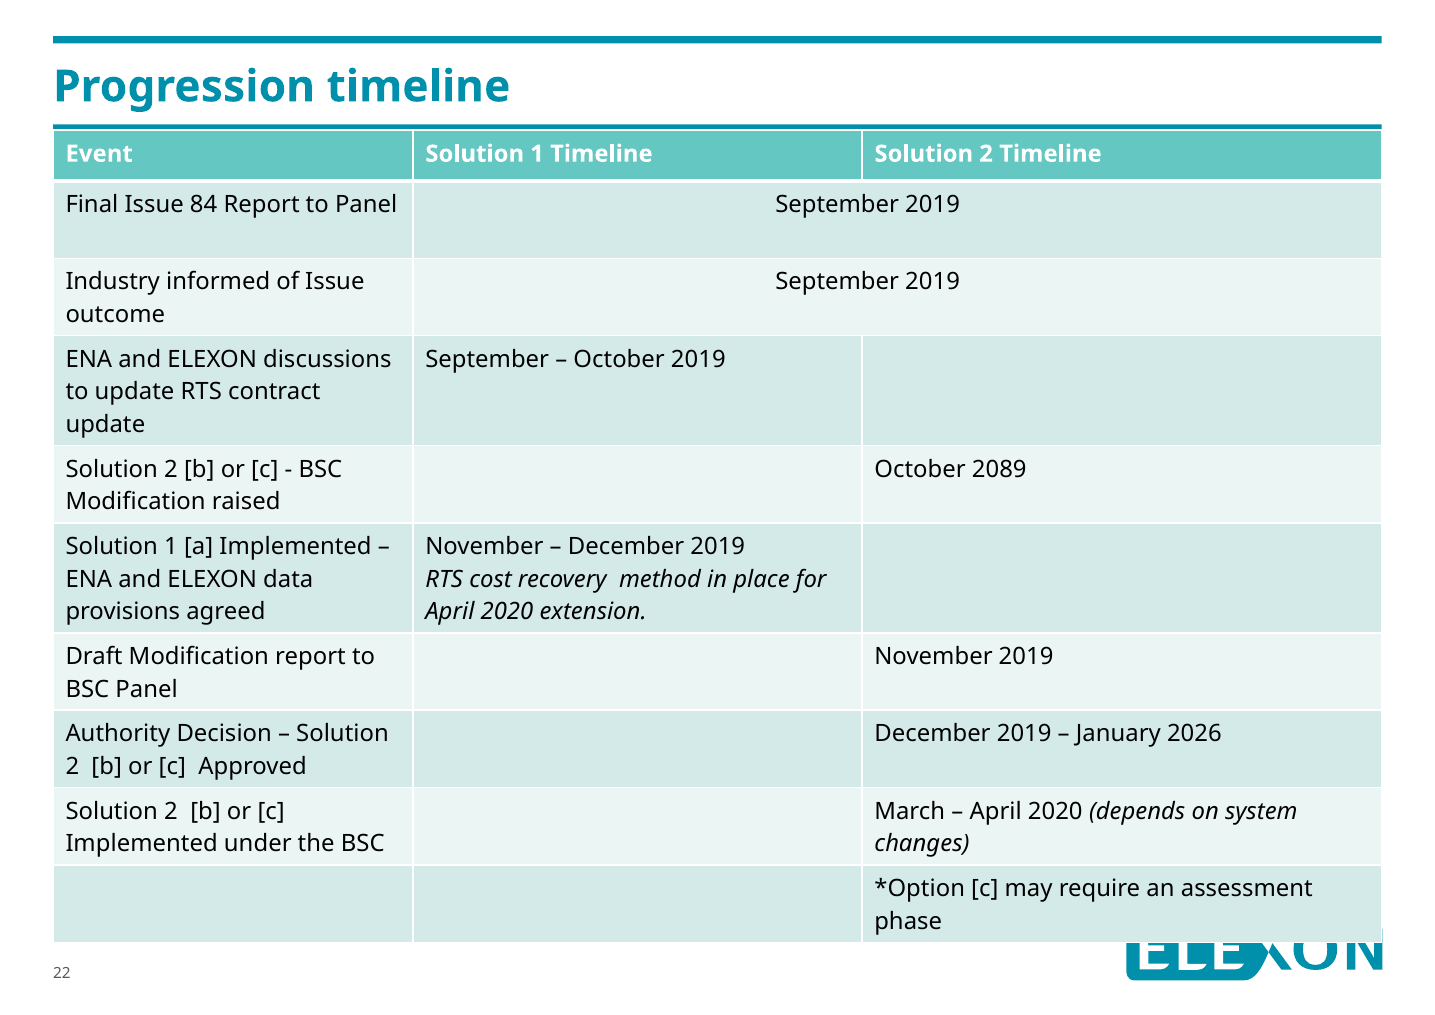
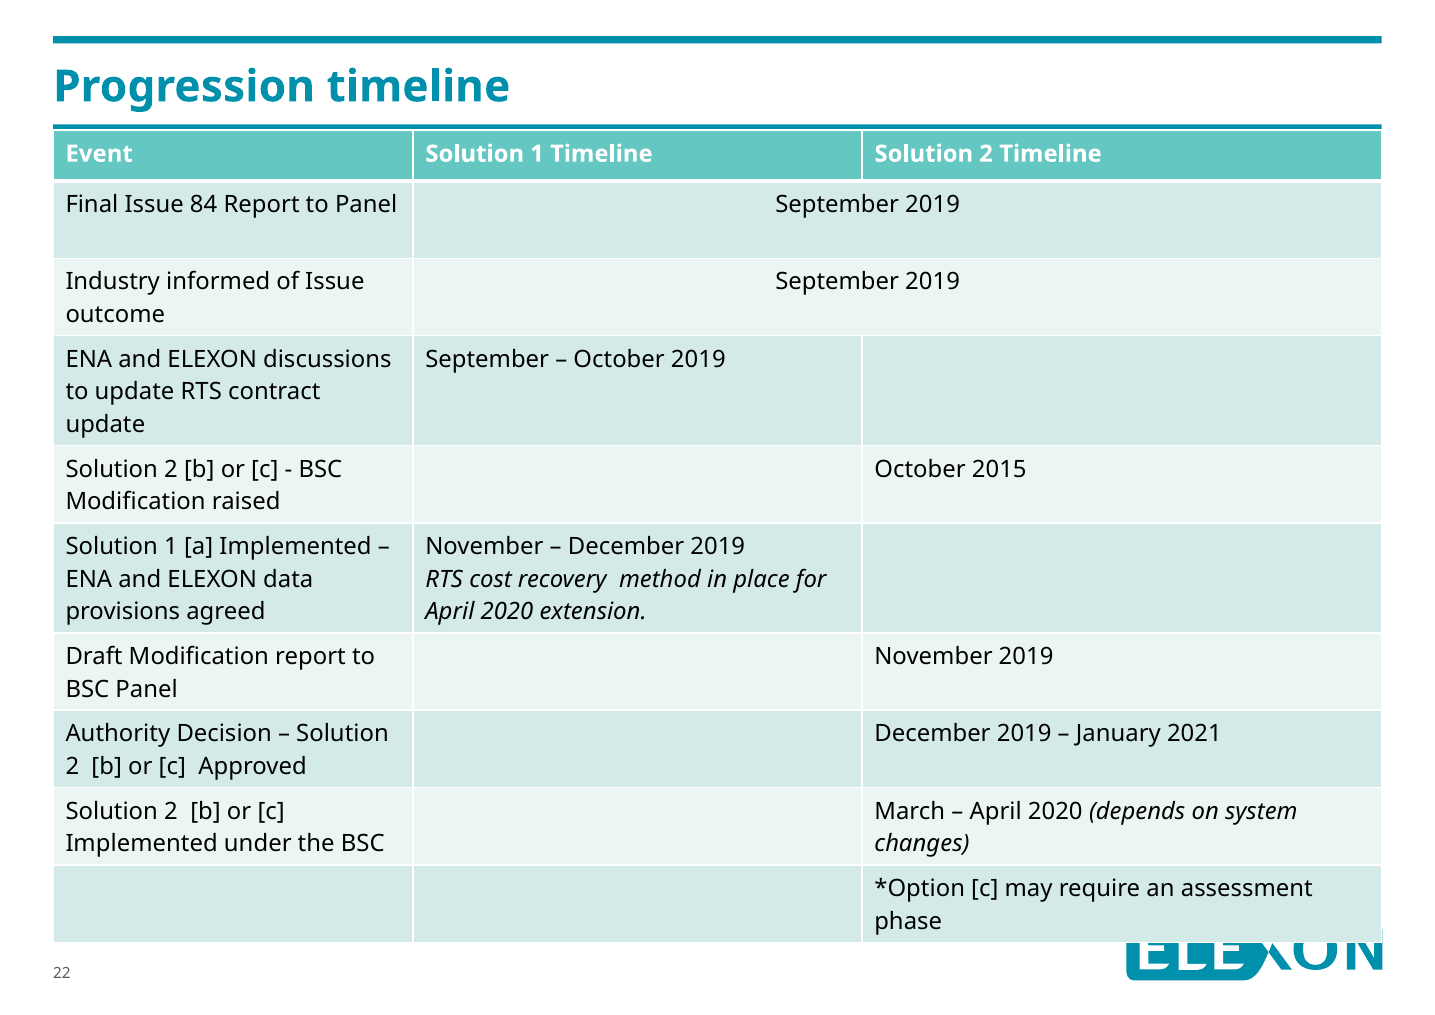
2089: 2089 -> 2015 (999, 469)
2026: 2026 -> 2021 (1194, 734)
